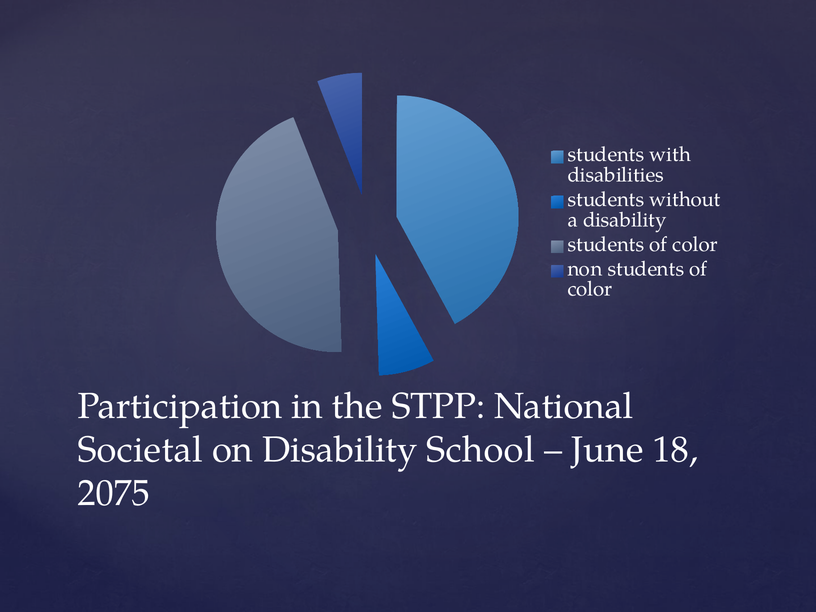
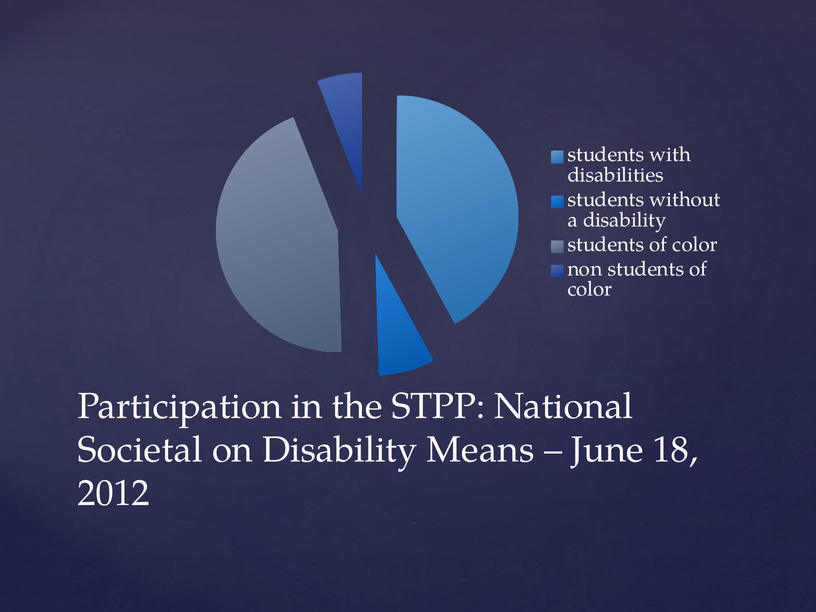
School: School -> Means (481, 450)
2075: 2075 -> 2012 (114, 493)
